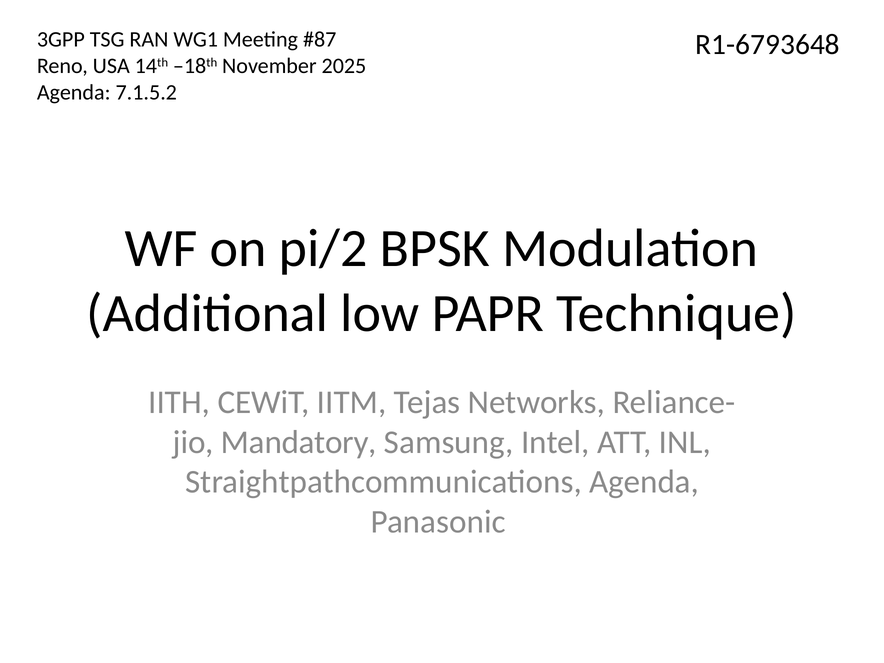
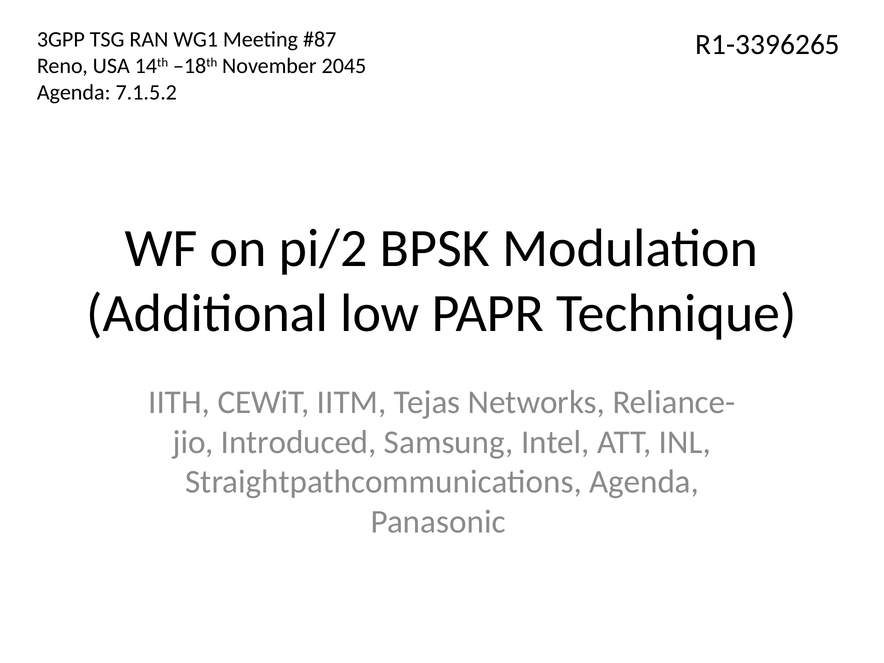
R1-6793648: R1-6793648 -> R1-3396265 (768, 45)
2025: 2025 -> 2045 (344, 66)
Mandatory: Mandatory -> Introduced (299, 442)
